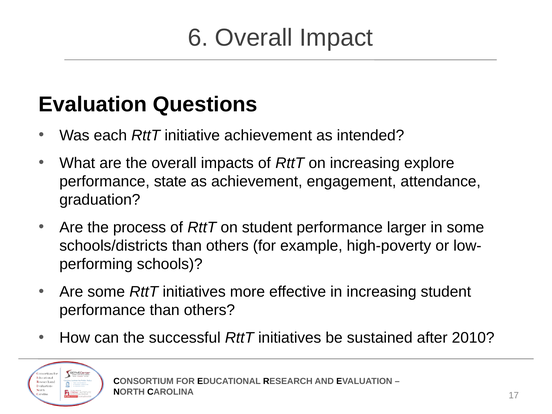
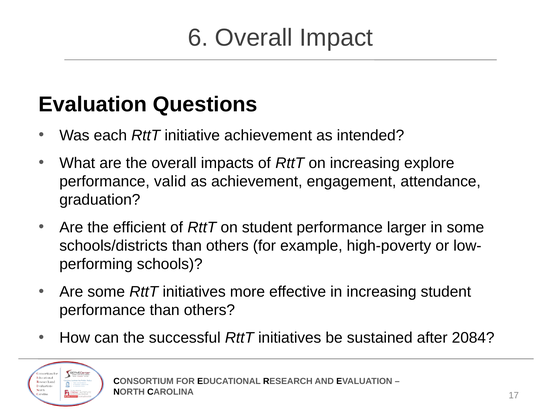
state: state -> valid (170, 181)
process: process -> efficient (139, 227)
2010: 2010 -> 2084 (473, 338)
